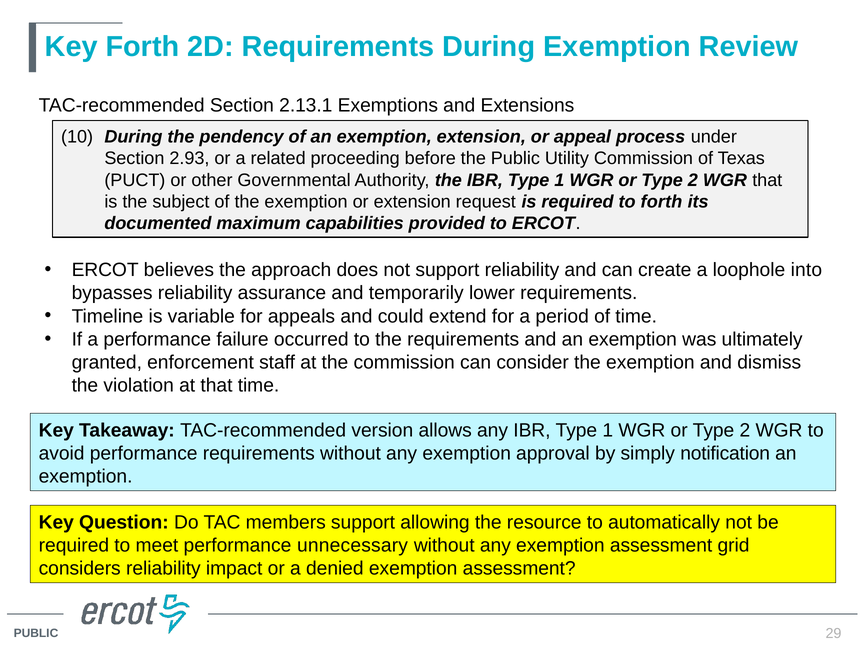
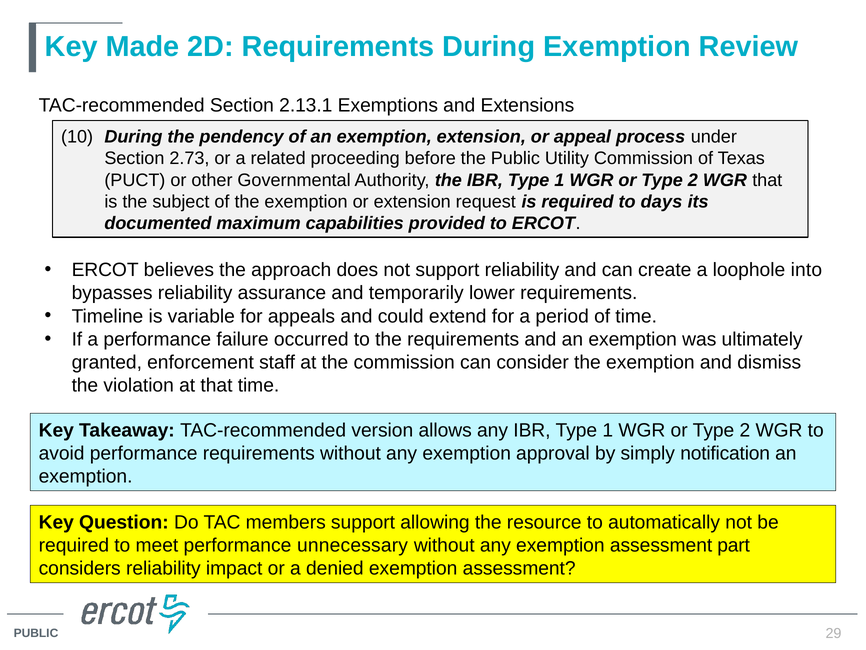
Key Forth: Forth -> Made (142, 47)
2.93: 2.93 -> 2.73 (189, 158)
to forth: forth -> days (661, 202)
grid: grid -> part (734, 545)
